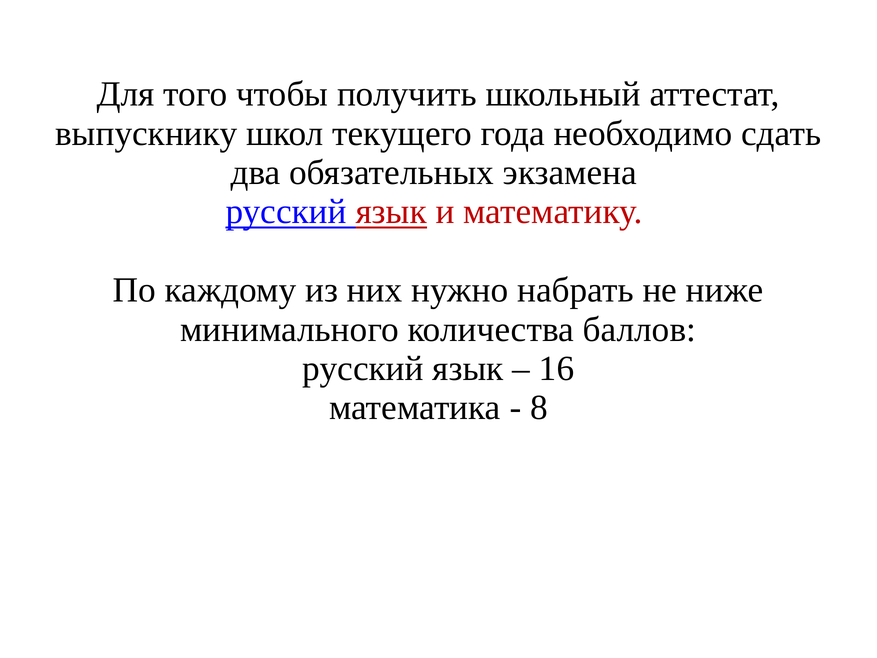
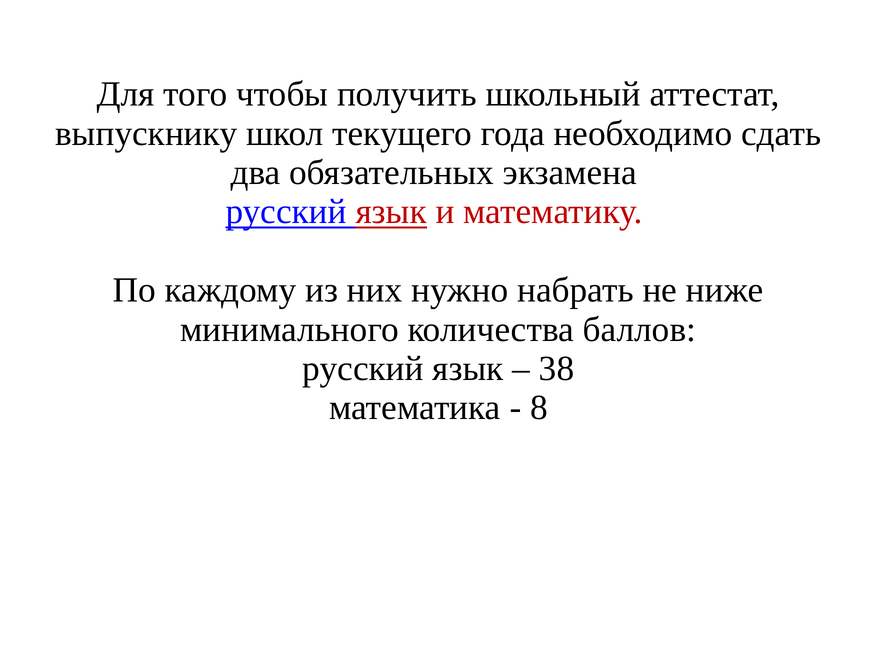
16: 16 -> 38 (557, 368)
